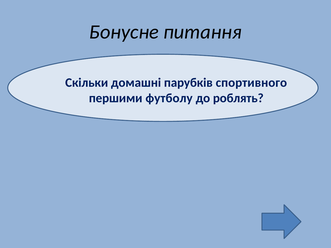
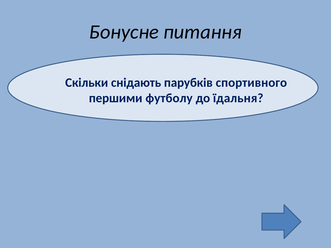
домашні: домашні -> снідають (136, 83)
роблять: роблять -> їдальня (238, 98)
